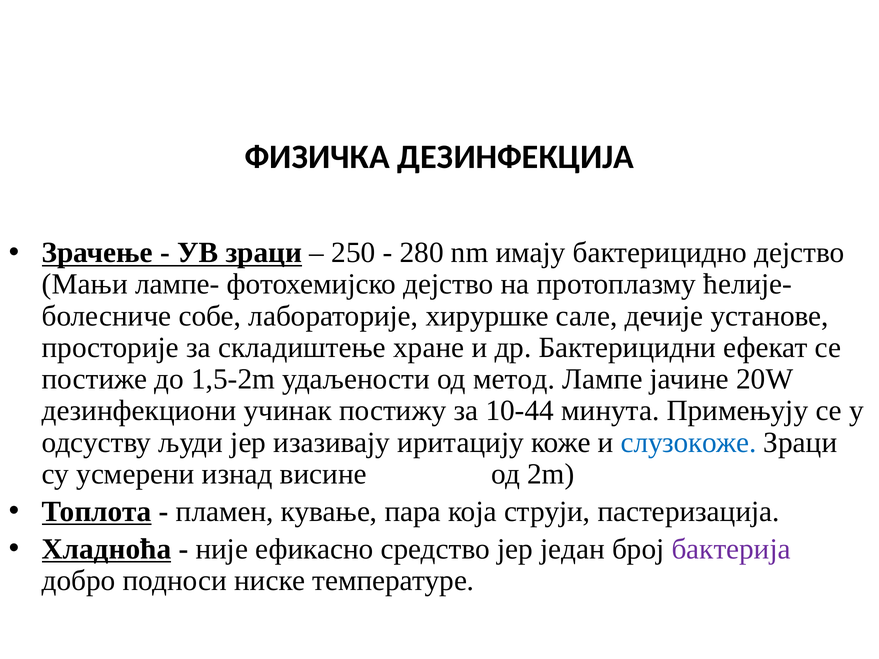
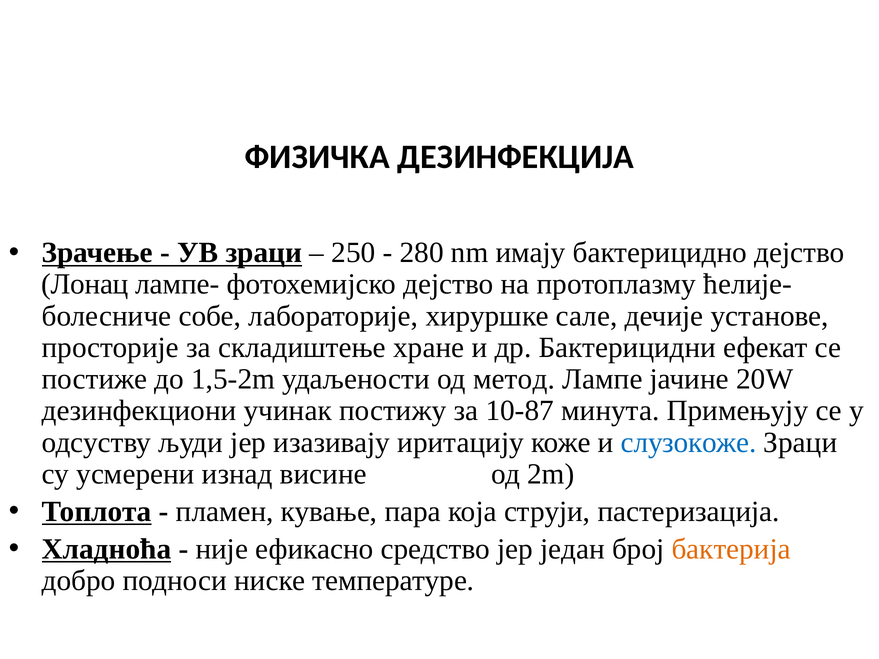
Мањи: Мањи -> Лонац (85, 284)
10-44: 10-44 -> 10-87 (520, 411)
бактерија colour: purple -> orange (731, 549)
